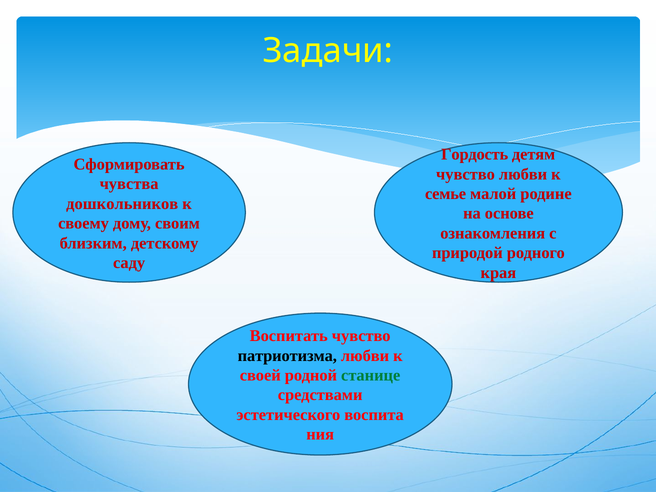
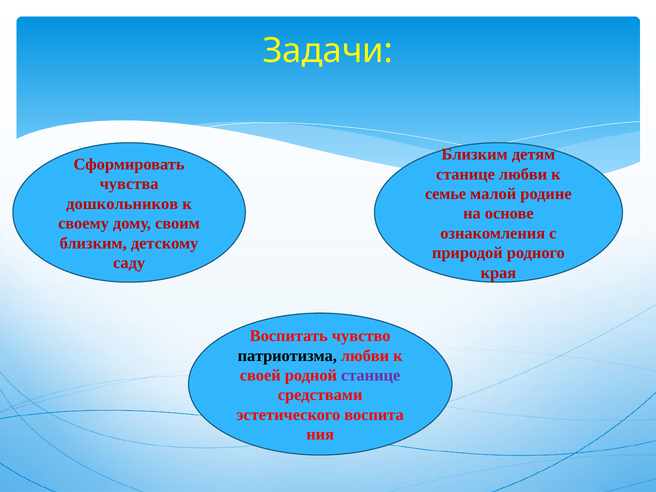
Гордость: Гордость -> Близким (475, 155)
чувство: чувство -> станице (465, 174)
станице colour: green -> purple (371, 375)
